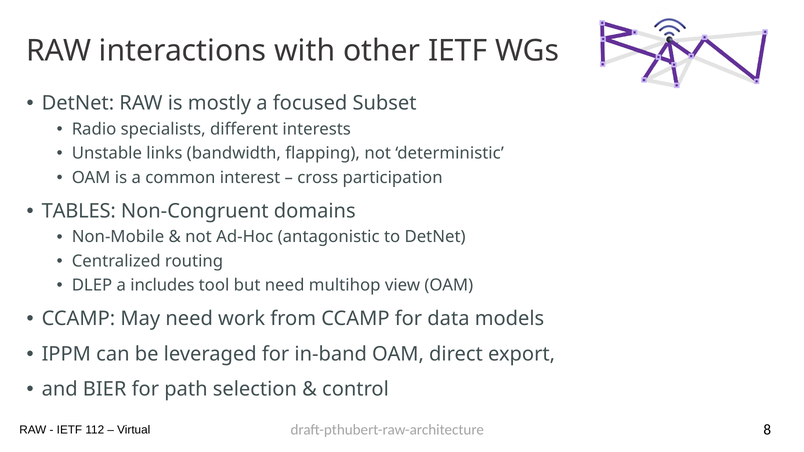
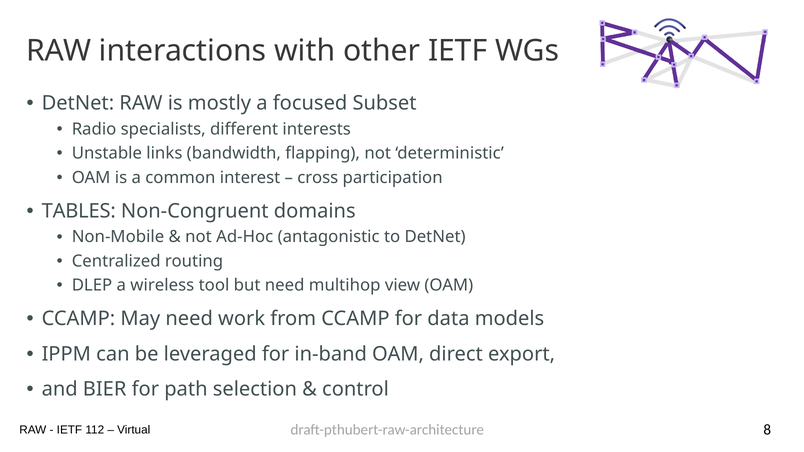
includes: includes -> wireless (162, 285)
